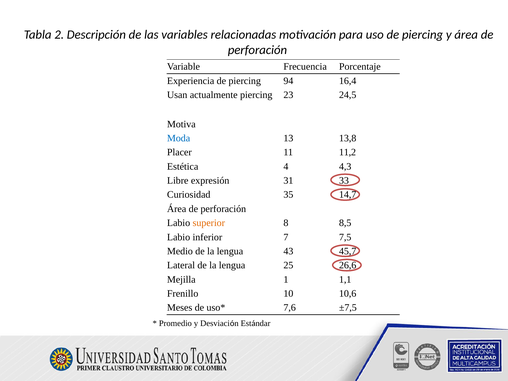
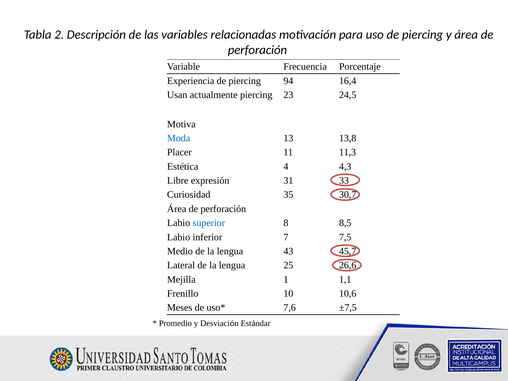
11,2: 11,2 -> 11,3 (348, 152)
14,7: 14,7 -> 30,7 (348, 195)
superior colour: orange -> blue (209, 223)
